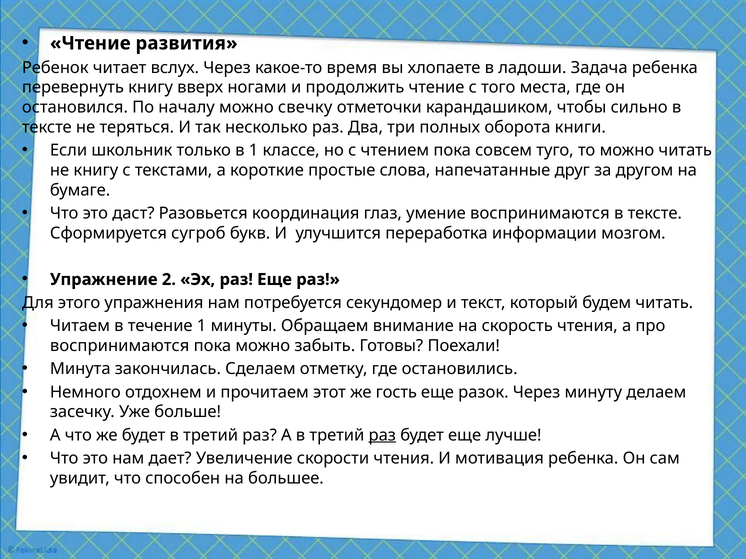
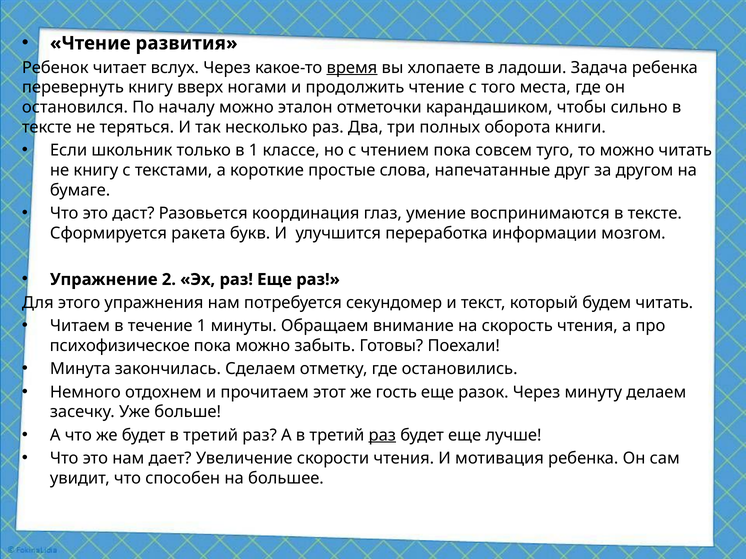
время underline: none -> present (352, 68)
свечку: свечку -> эталон (305, 107)
сугроб: сугроб -> ракета (198, 233)
воспринимаются: воспринимаются -> психофизическое (120, 346)
